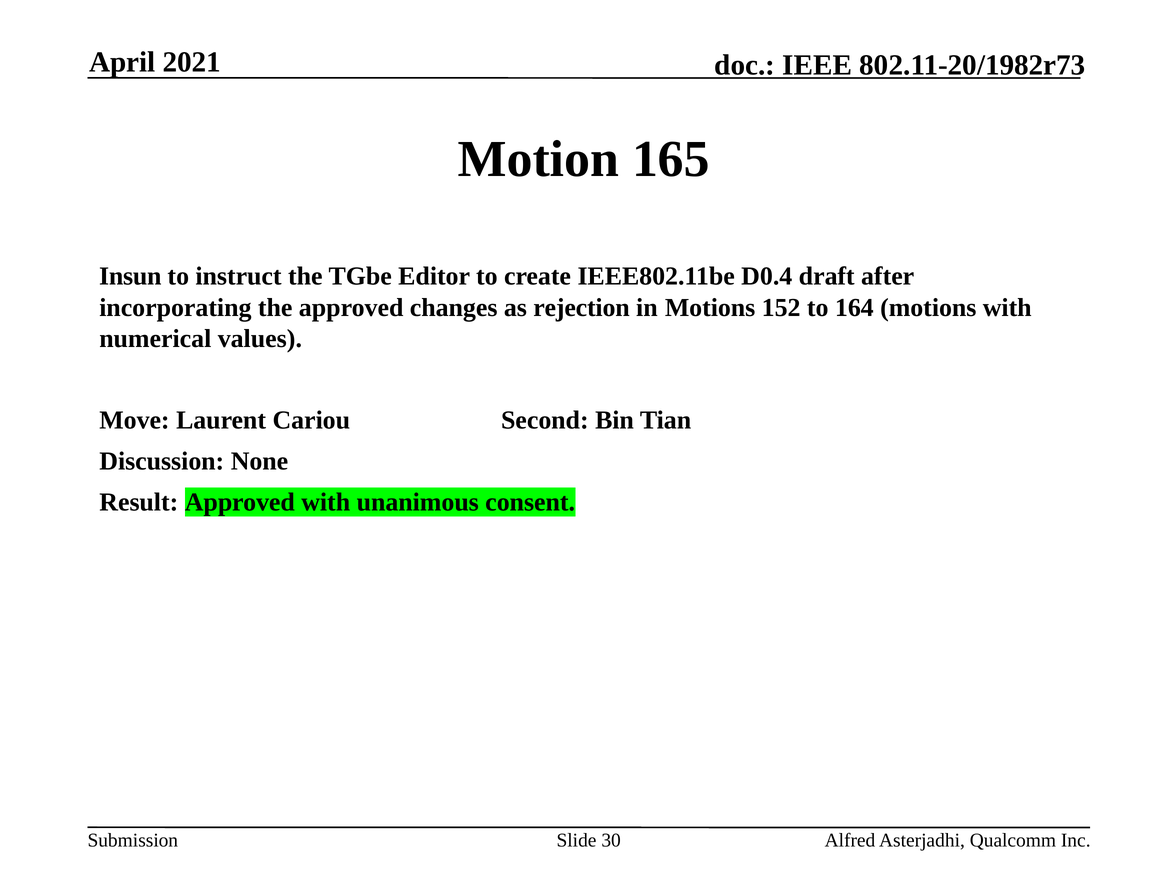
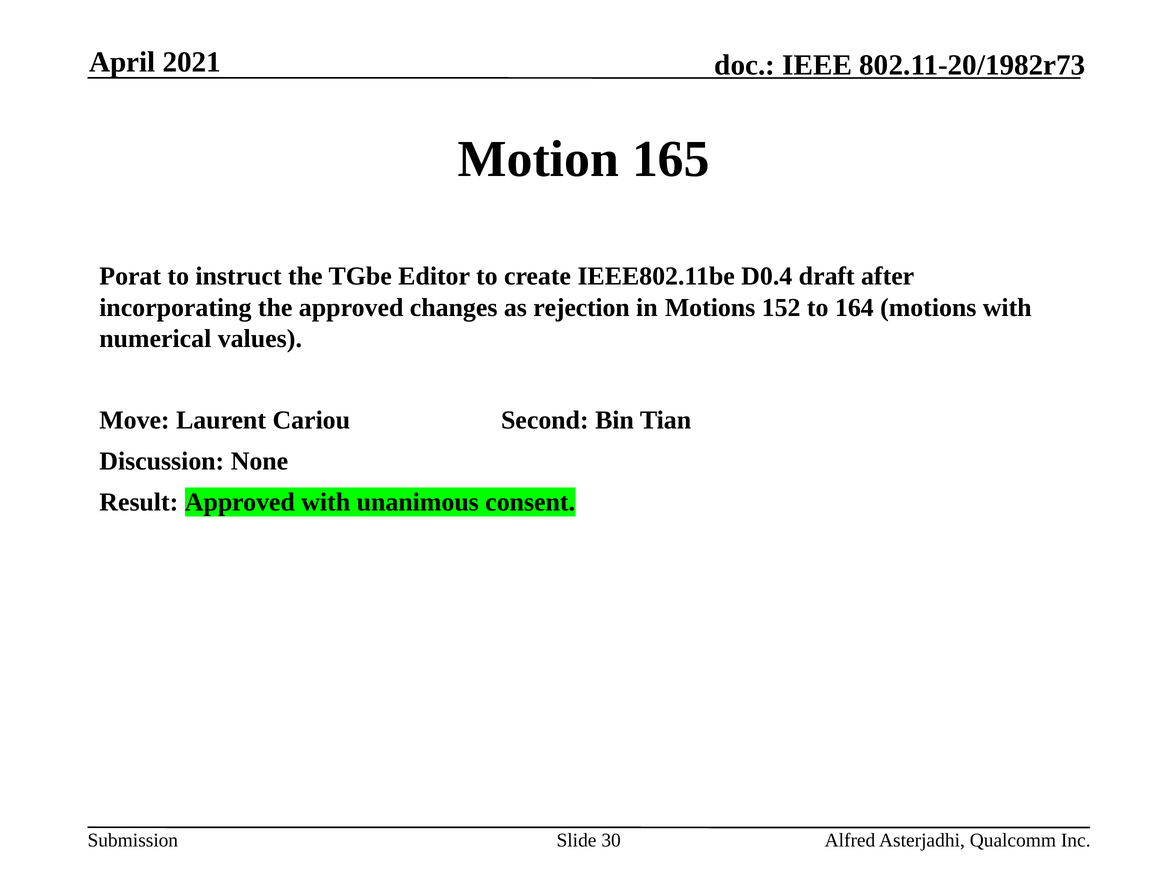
Insun: Insun -> Porat (130, 276)
